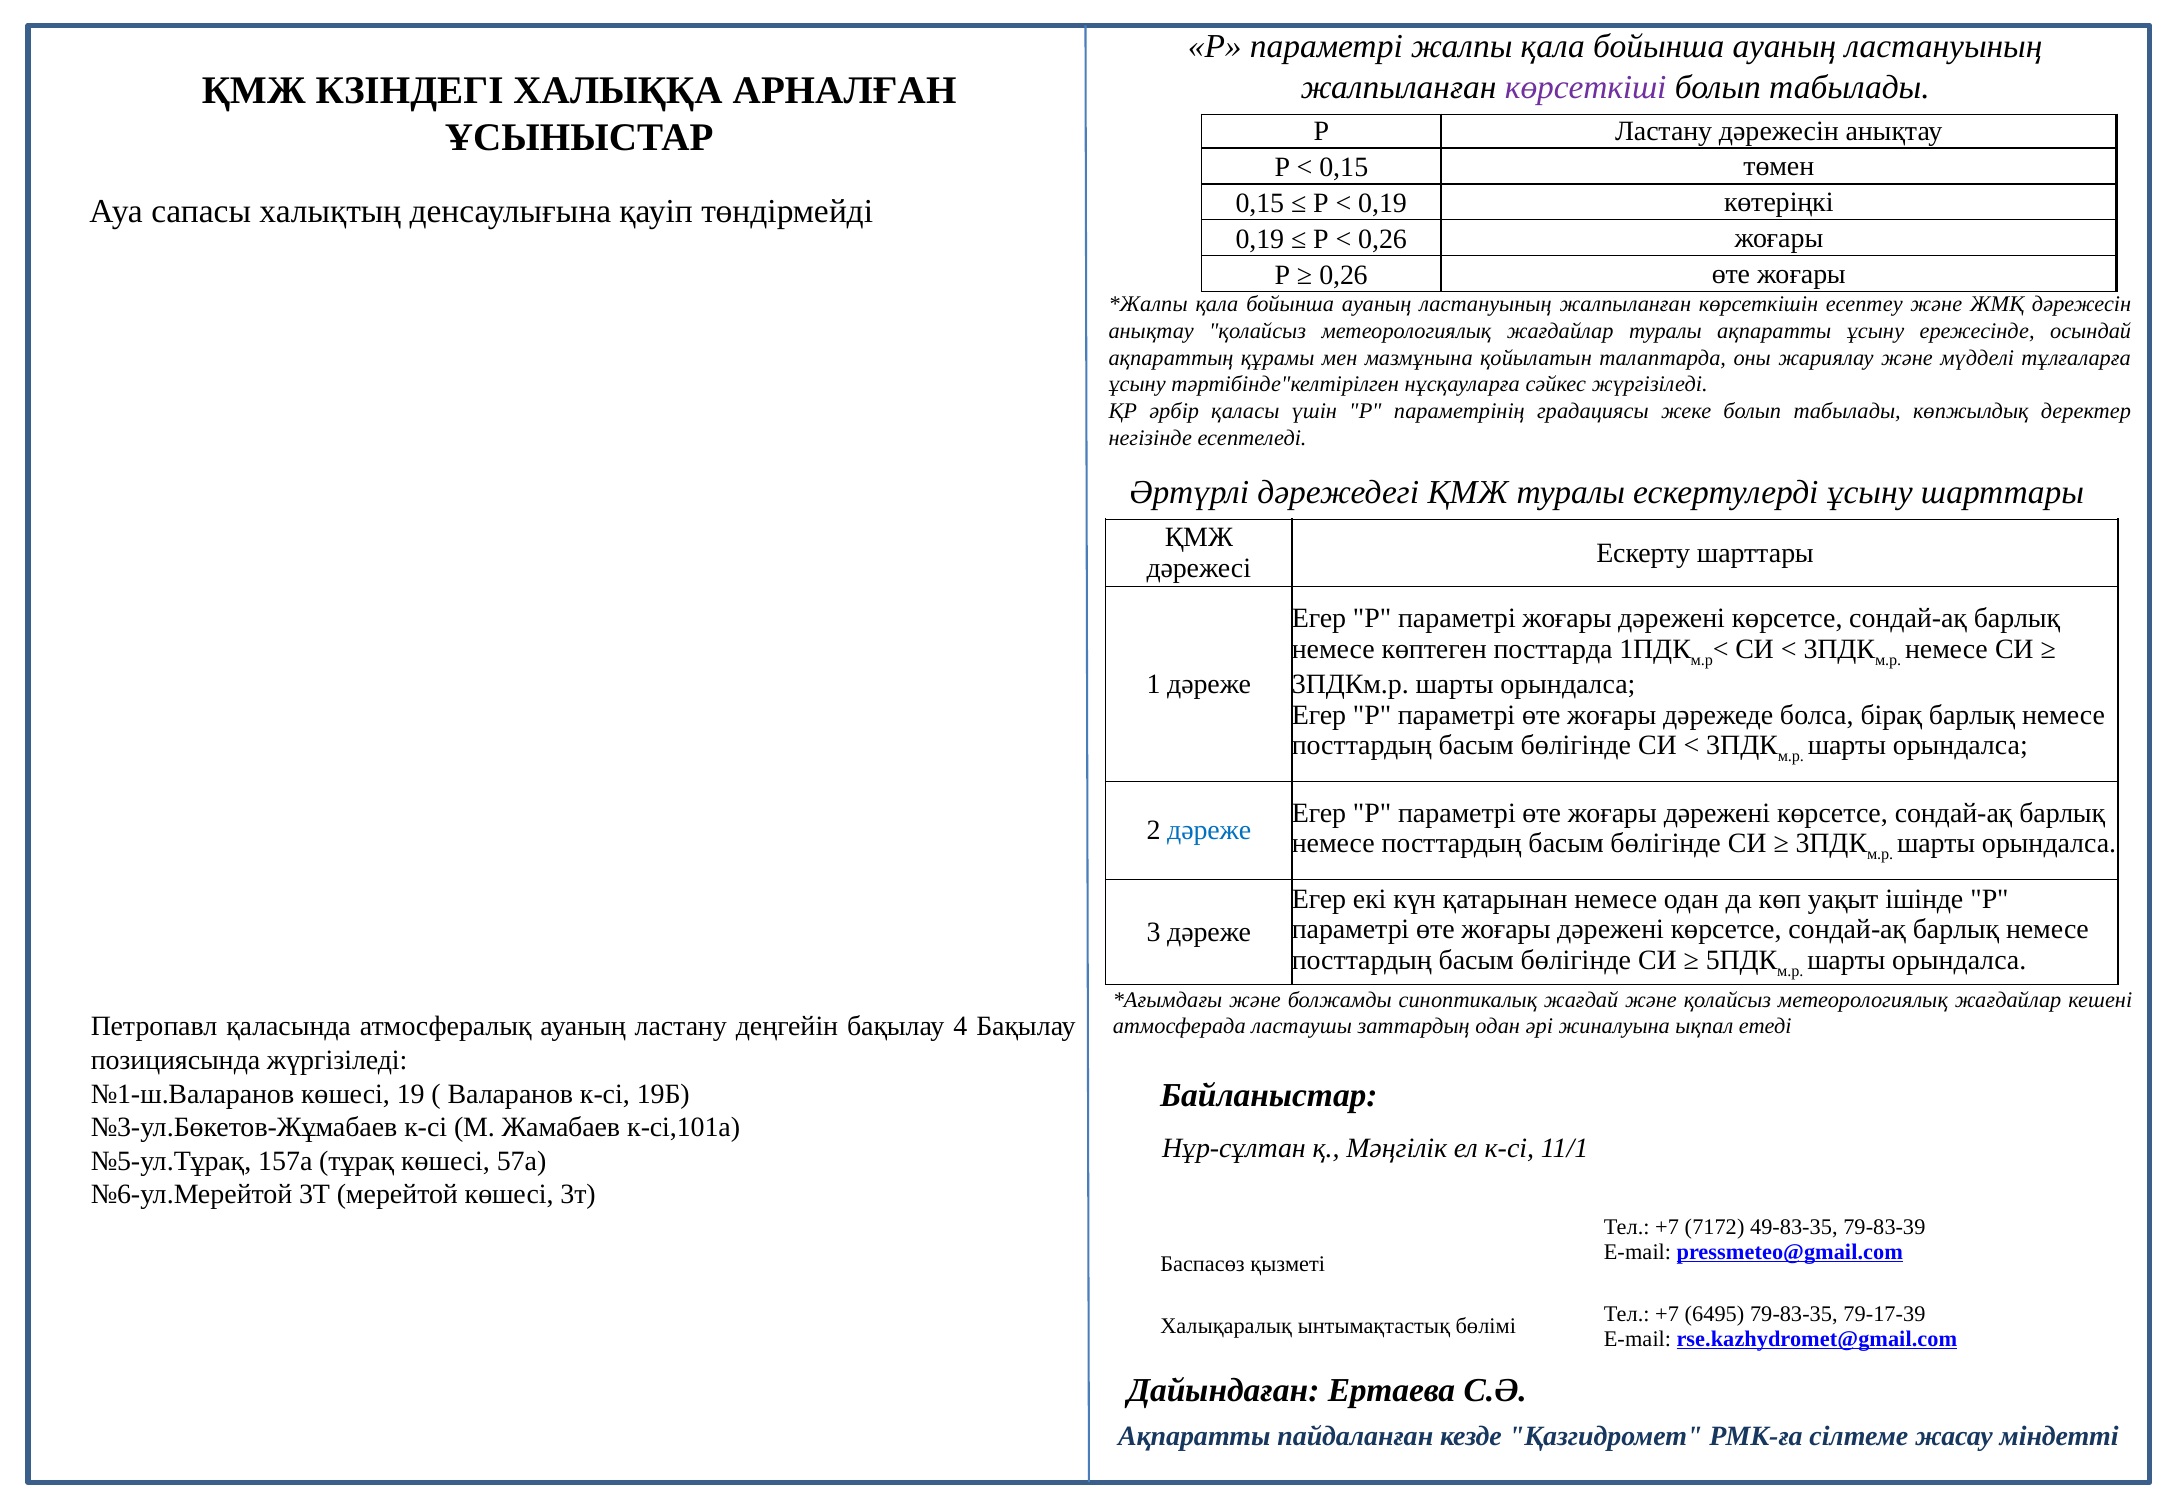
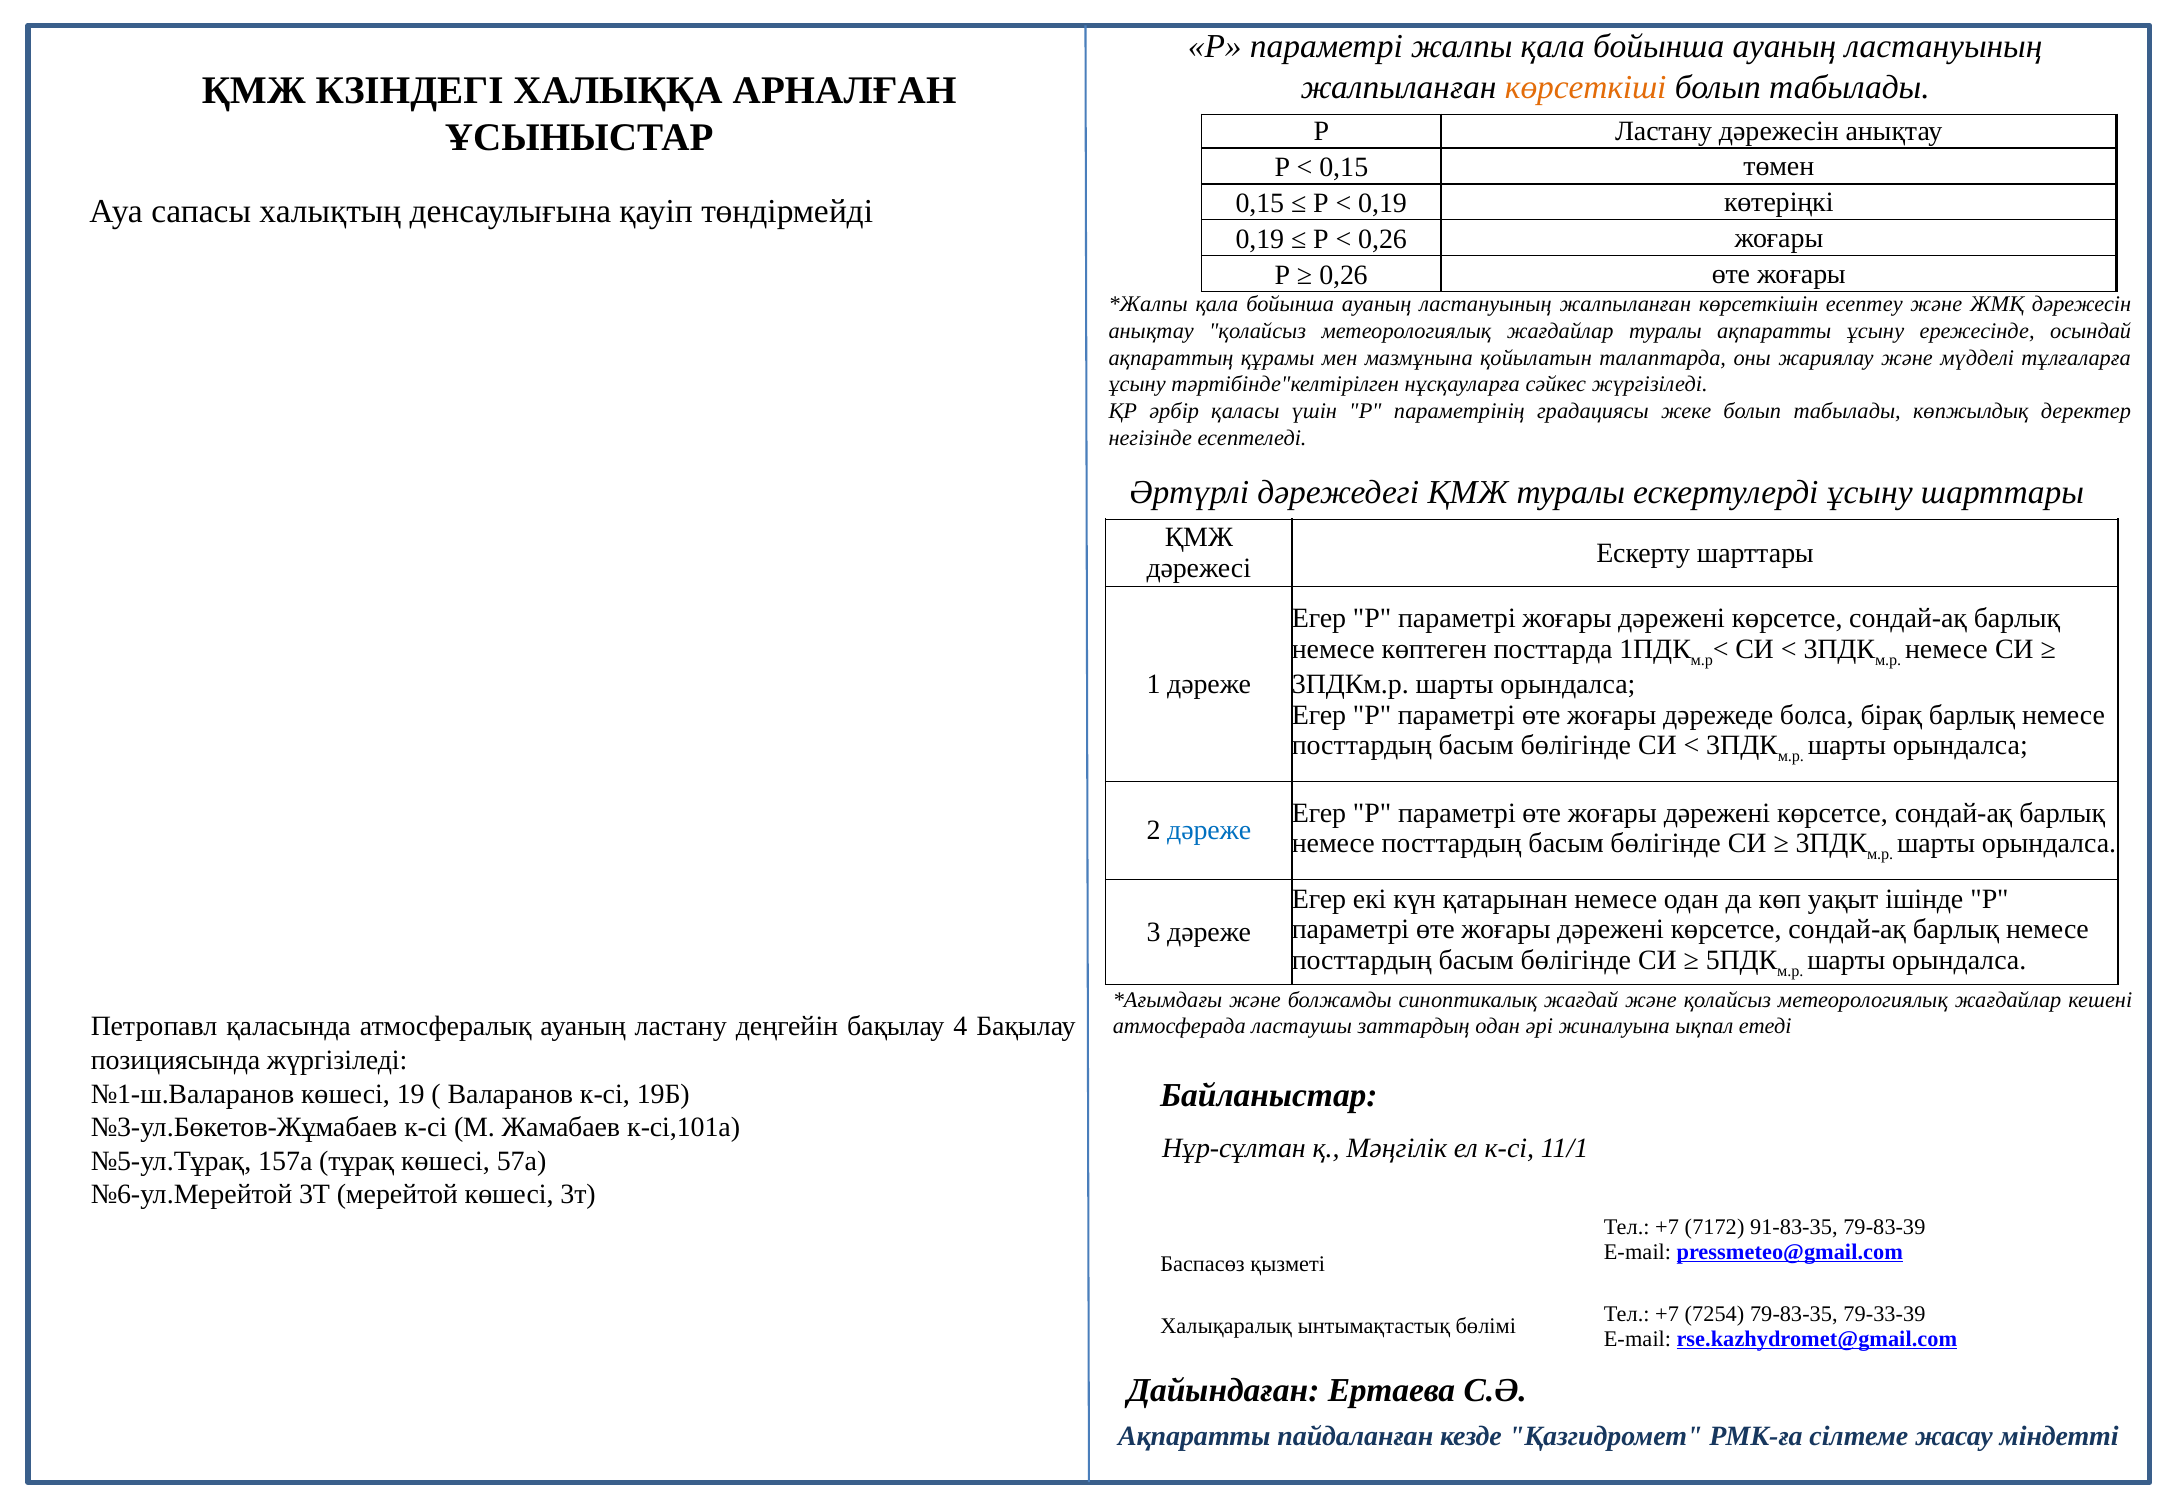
көрсеткіші colour: purple -> orange (1586, 87)
49-83-35: 49-83-35 -> 91-83-35 (1794, 1227)
6495: 6495 -> 7254 (1714, 1314)
79-17-39: 79-17-39 -> 79-33-39 (1884, 1314)
